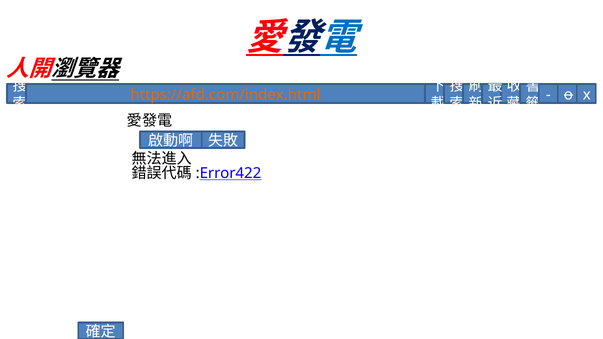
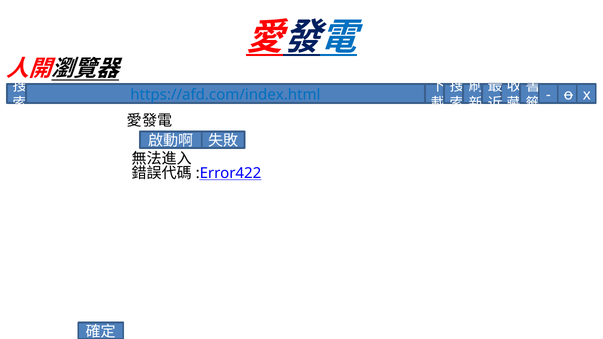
https://afd.com/index.html colour: orange -> blue (225, 95)
